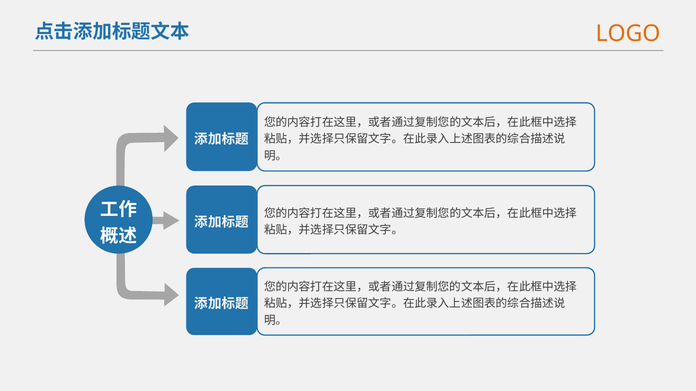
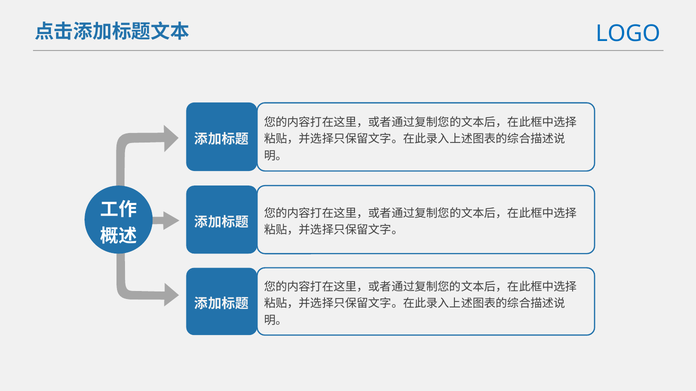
LOGO colour: orange -> blue (628, 34)
